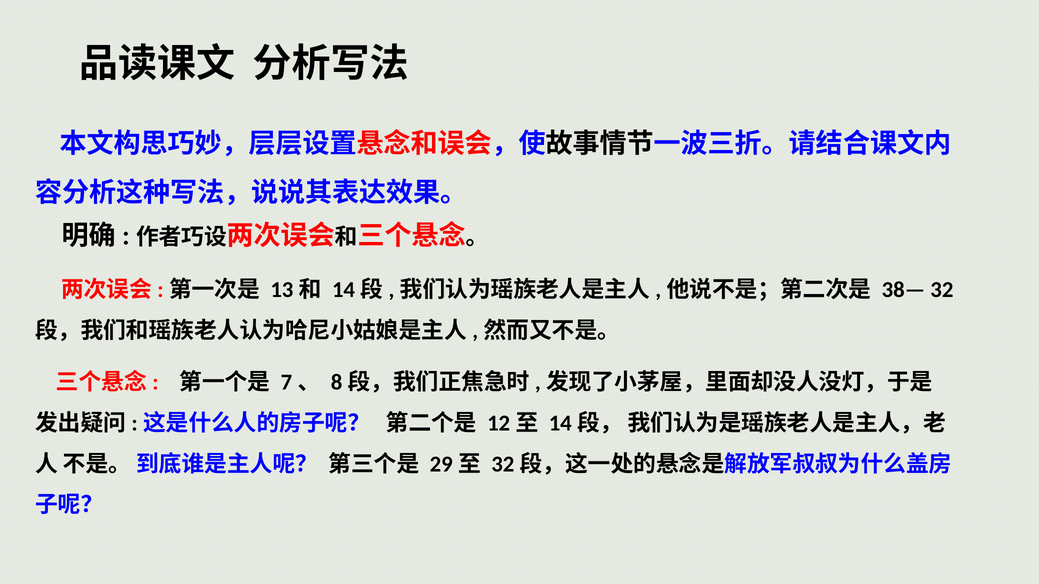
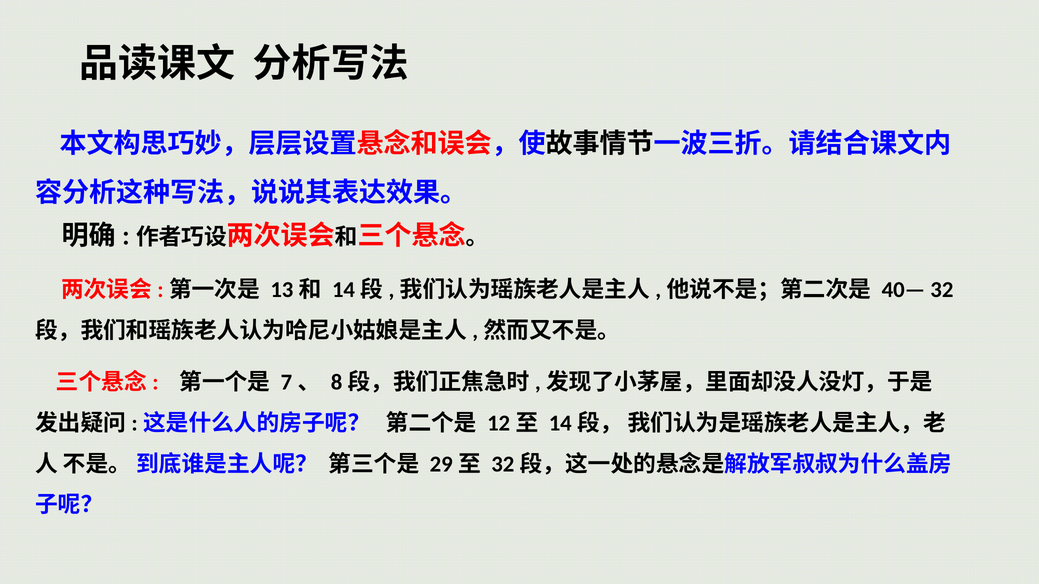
38—: 38— -> 40— (903, 290)
